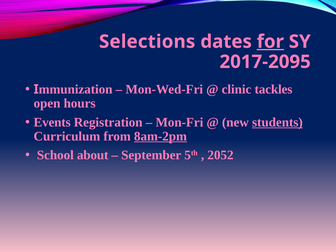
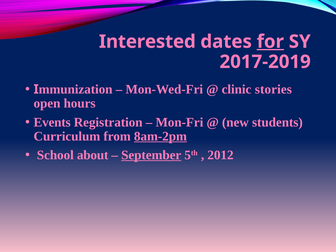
Selections: Selections -> Interested (147, 42)
2017-2095: 2017-2095 -> 2017-2019 (265, 62)
tackles: tackles -> stories (273, 89)
students underline: present -> none (277, 122)
September underline: none -> present (151, 155)
2052: 2052 -> 2012 (220, 155)
